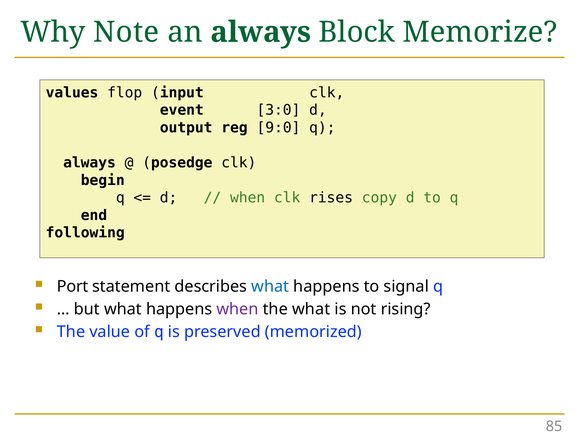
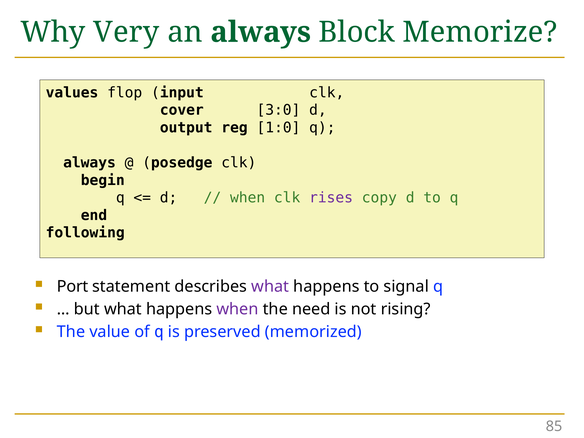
Note: Note -> Very (126, 32)
event: event -> cover (182, 110)
9:0: 9:0 -> 1:0 (278, 128)
rises colour: black -> purple (331, 198)
what colour: blue -> purple (270, 287)
the what: what -> need (311, 309)
